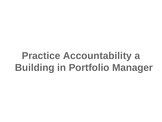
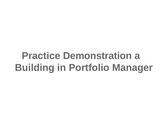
Accountability: Accountability -> Demonstration (97, 55)
